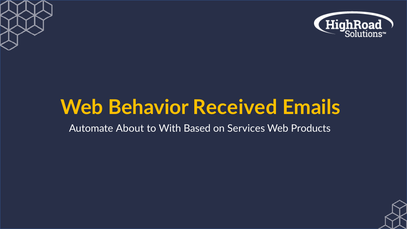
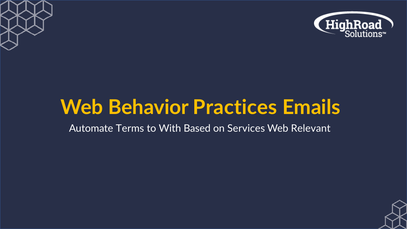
Received: Received -> Practices (235, 108)
About: About -> Terms (130, 129)
Products: Products -> Relevant (311, 129)
